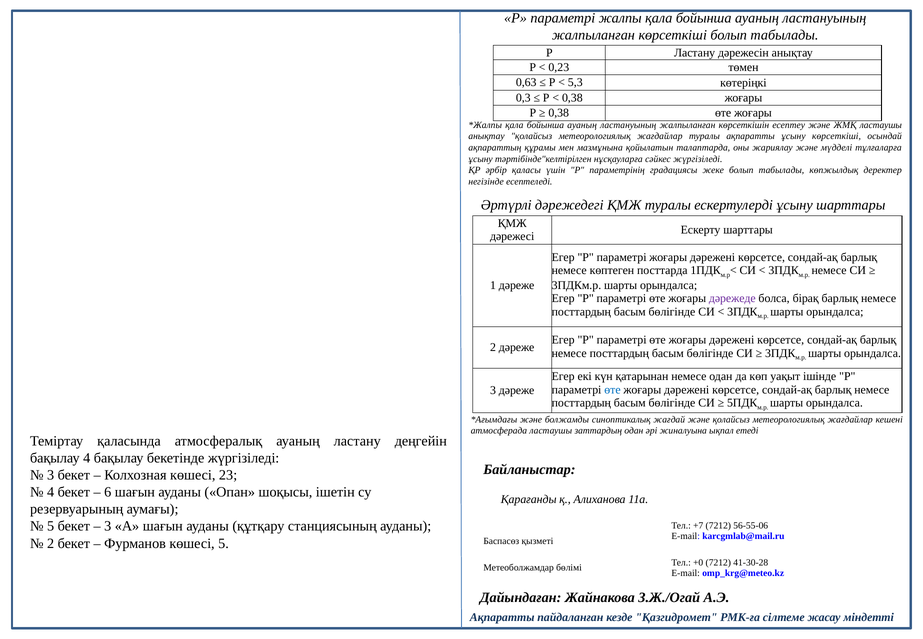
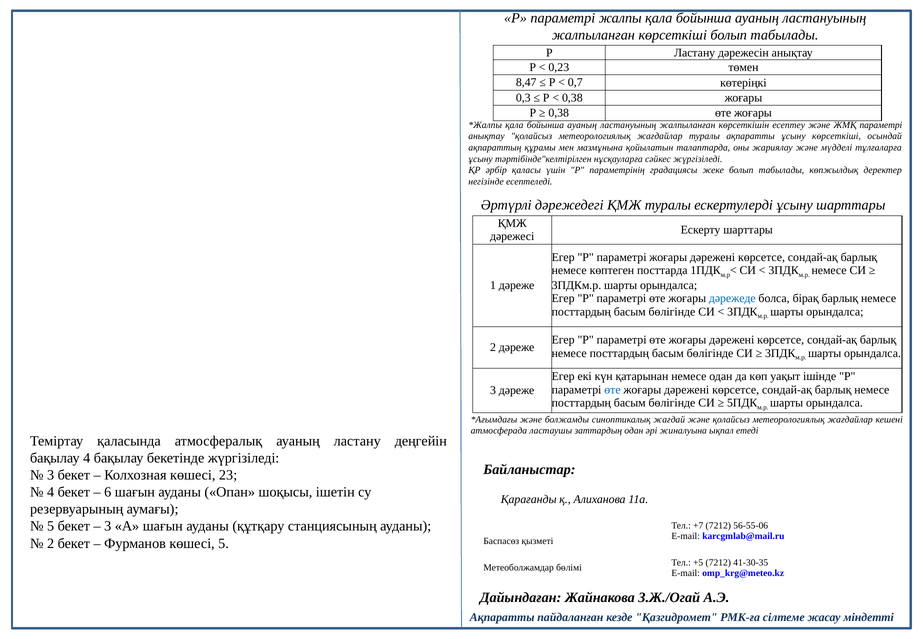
0,63: 0,63 -> 8,47 (526, 82)
5,3: 5,3 -> 0,7 (575, 82)
ЖМҚ ластаушы: ластаушы -> параметрі (881, 125)
дәрежеде colour: purple -> blue (732, 299)
+0: +0 -> +5 (698, 562)
41-30-28: 41-30-28 -> 41-30-35 (751, 562)
